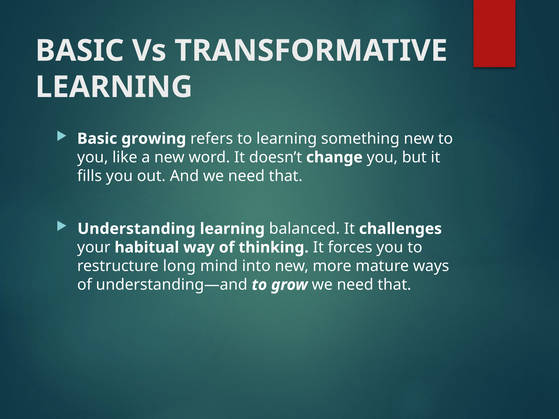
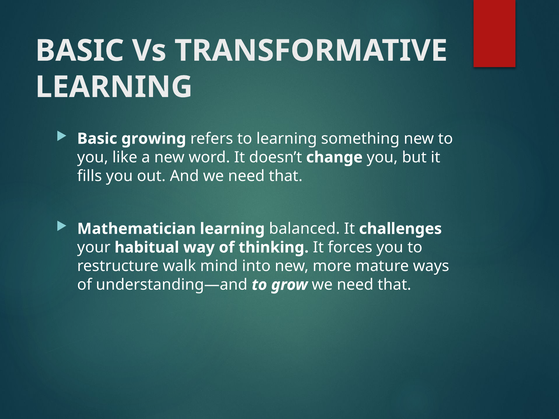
Understanding: Understanding -> Mathematician (137, 229)
long: long -> walk (179, 266)
